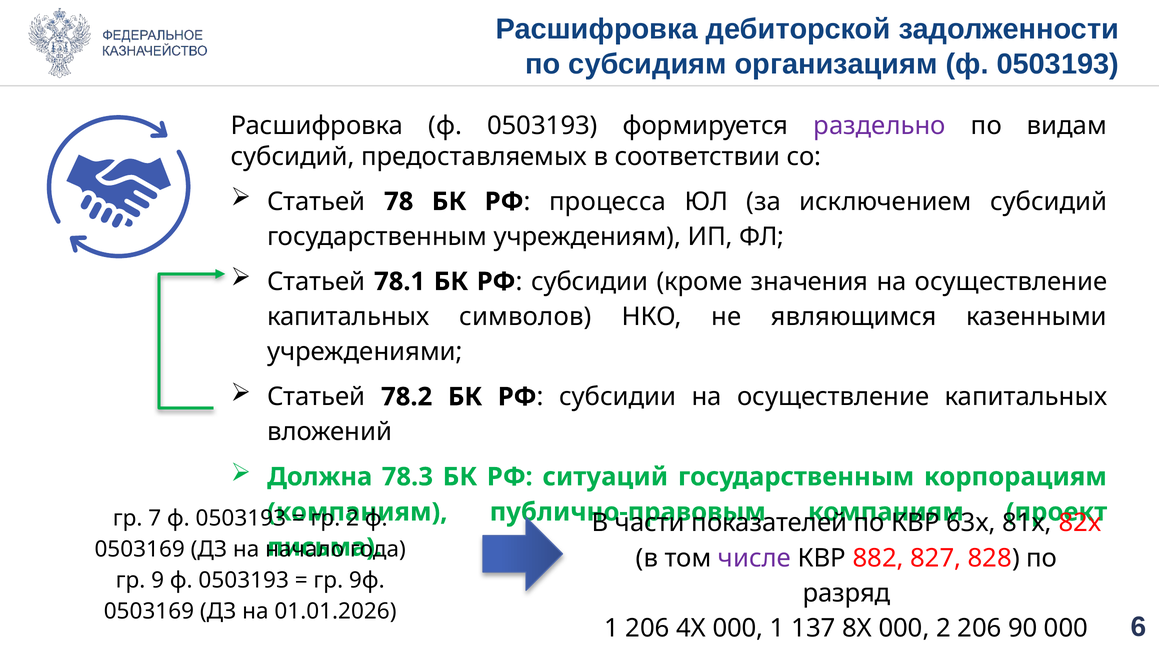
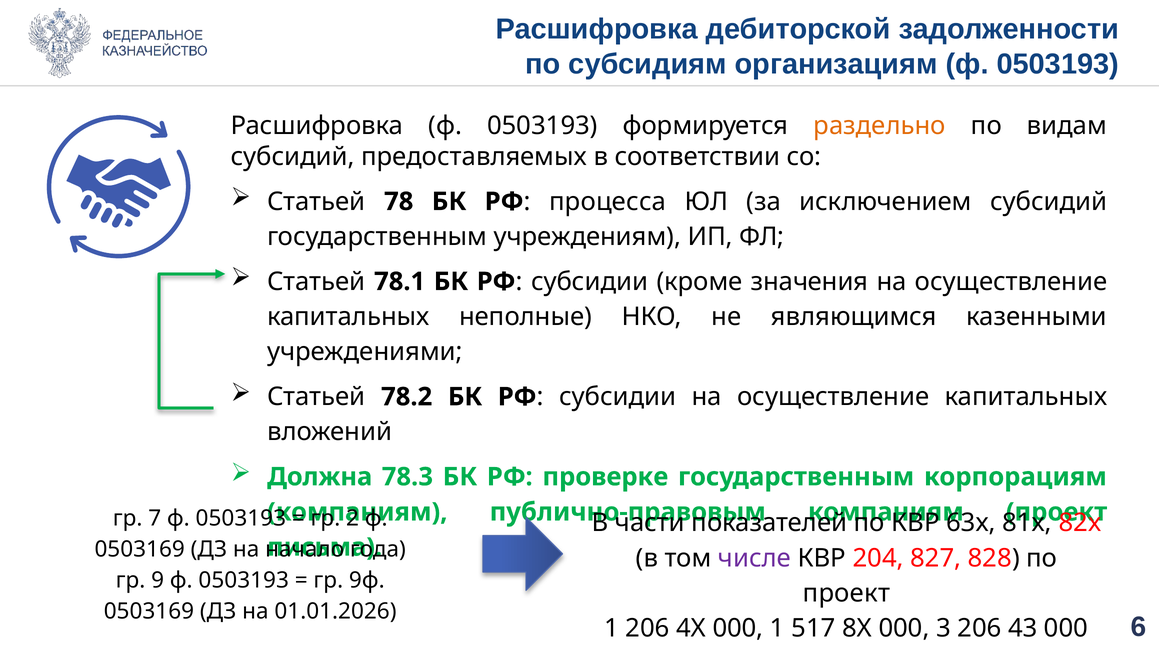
раздельно colour: purple -> orange (880, 126)
символов: символов -> неполные (526, 317)
ситуаций: ситуаций -> проверке (605, 477)
882: 882 -> 204 (878, 558)
разряд: разряд -> проект (846, 593)
137: 137 -> 517 (813, 628)
000 2: 2 -> 3 (943, 628)
90: 90 -> 43 (1023, 628)
